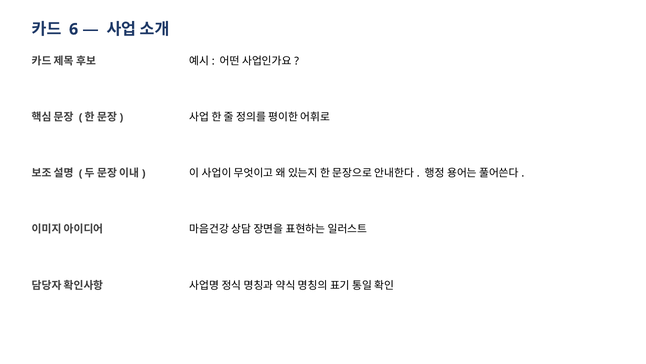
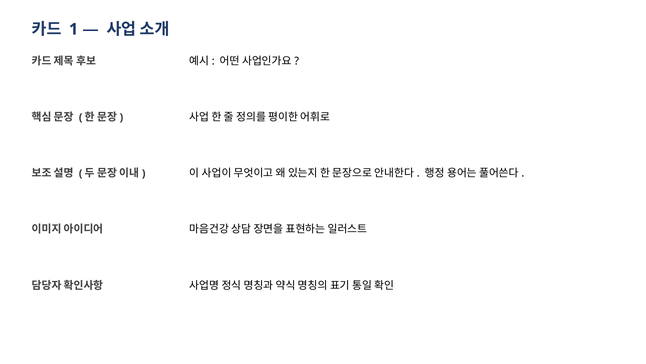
6: 6 -> 1 (74, 29)
